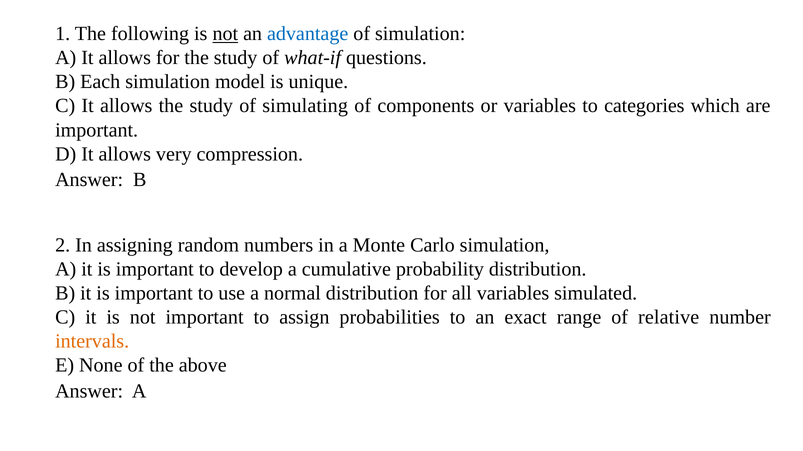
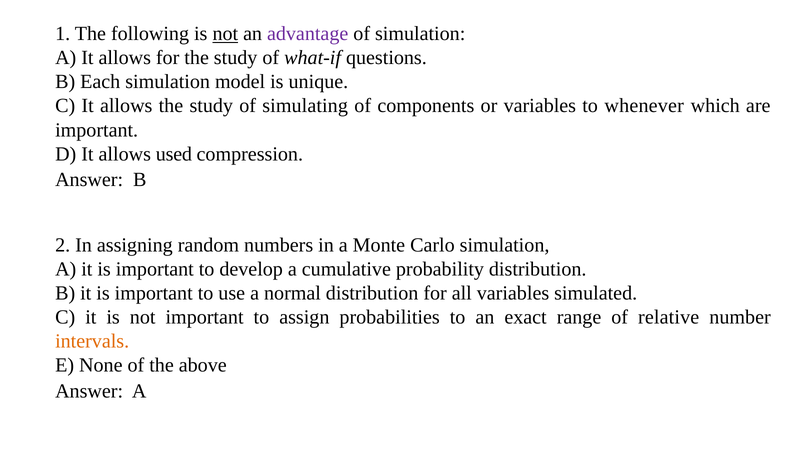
advantage colour: blue -> purple (308, 34)
categories: categories -> whenever (644, 106)
very: very -> used (174, 154)
